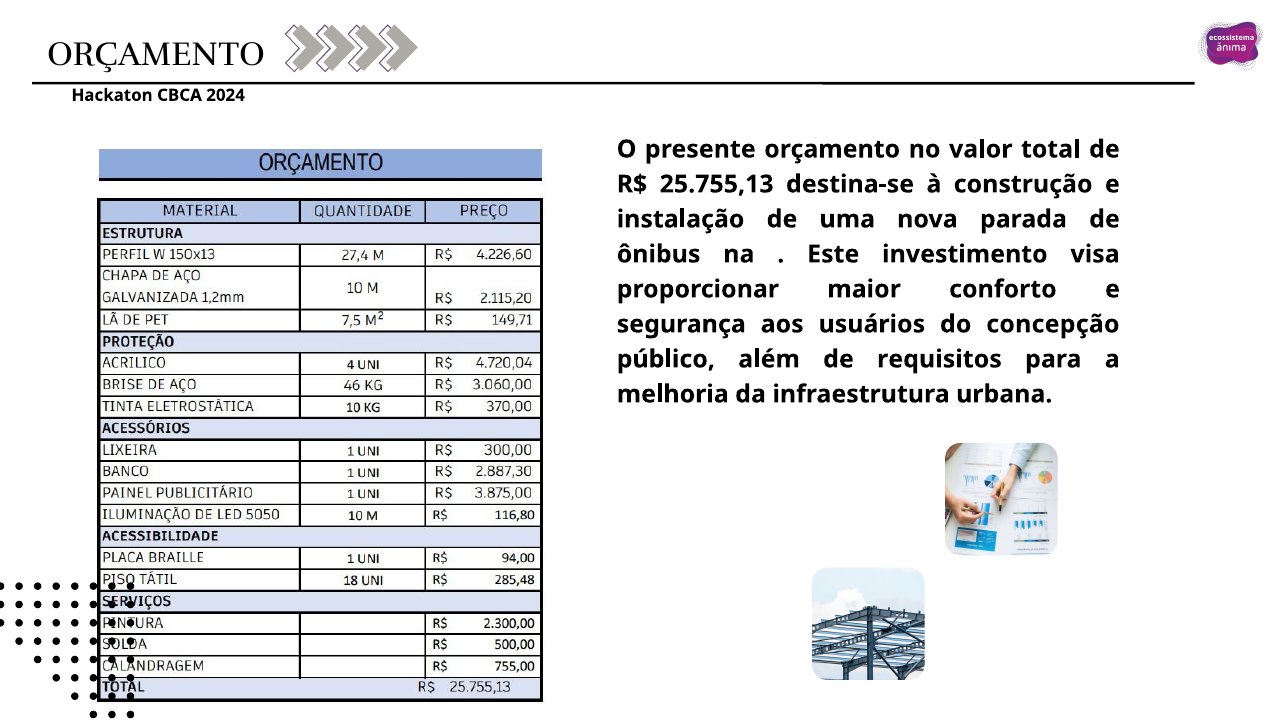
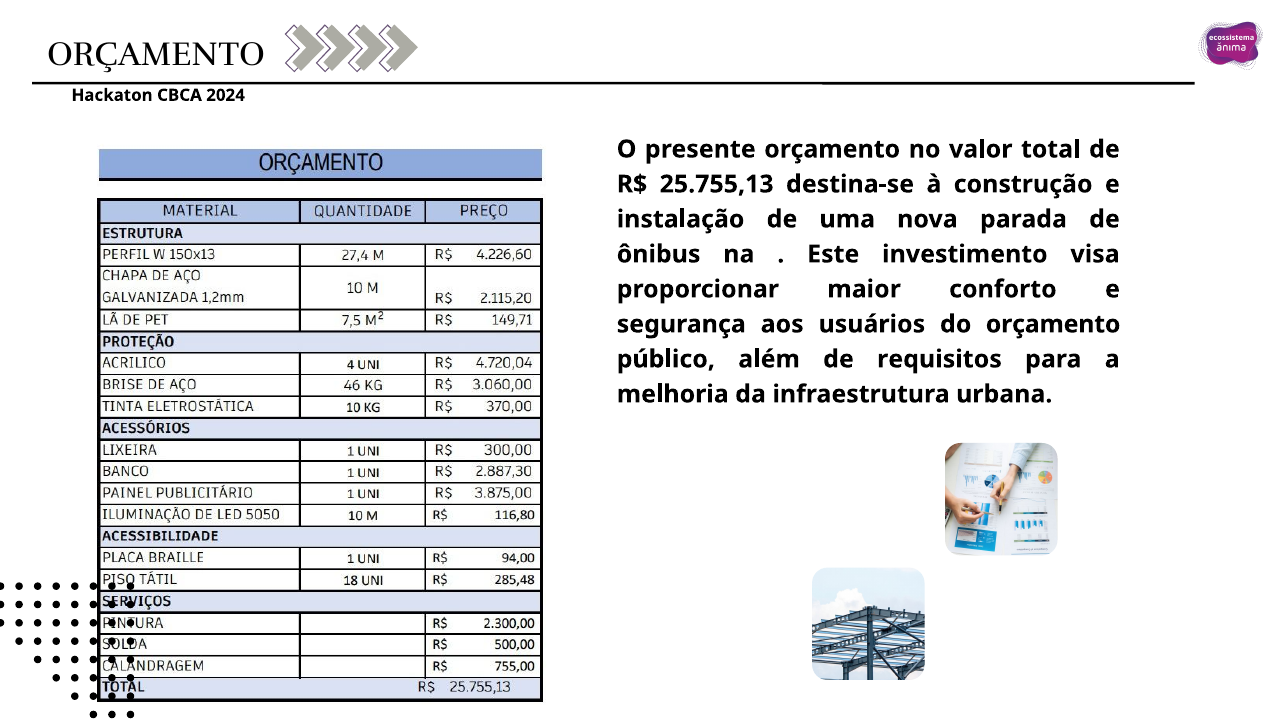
do concepção: concepção -> orçamento (1053, 324)
